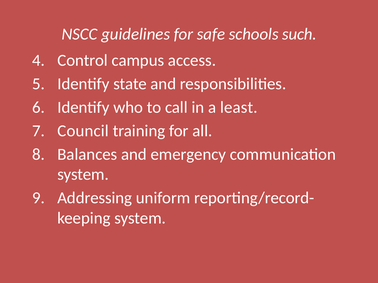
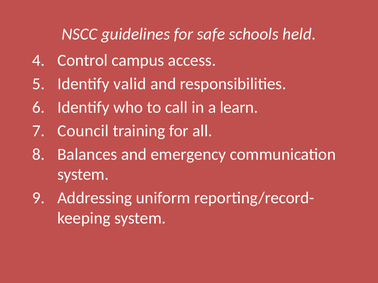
such: such -> held (299, 34)
state: state -> valid (130, 84)
least: least -> learn (239, 107)
